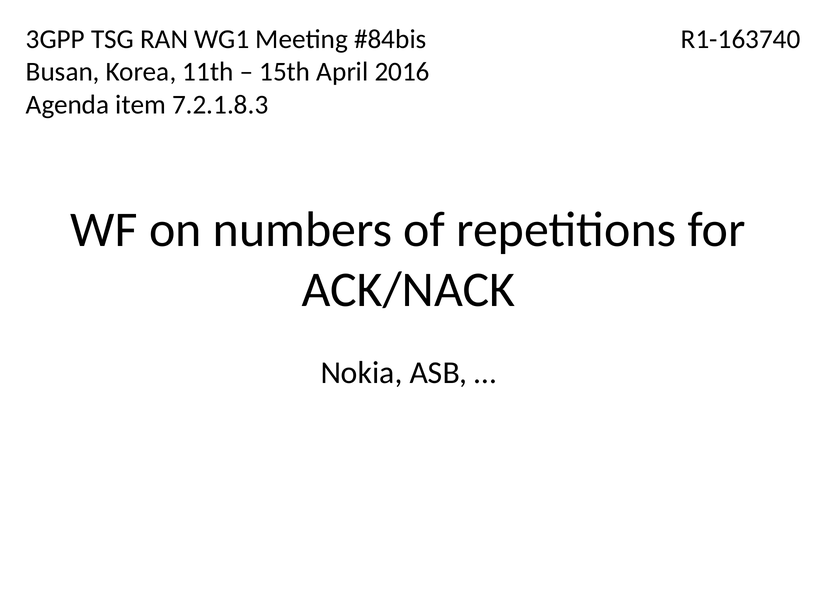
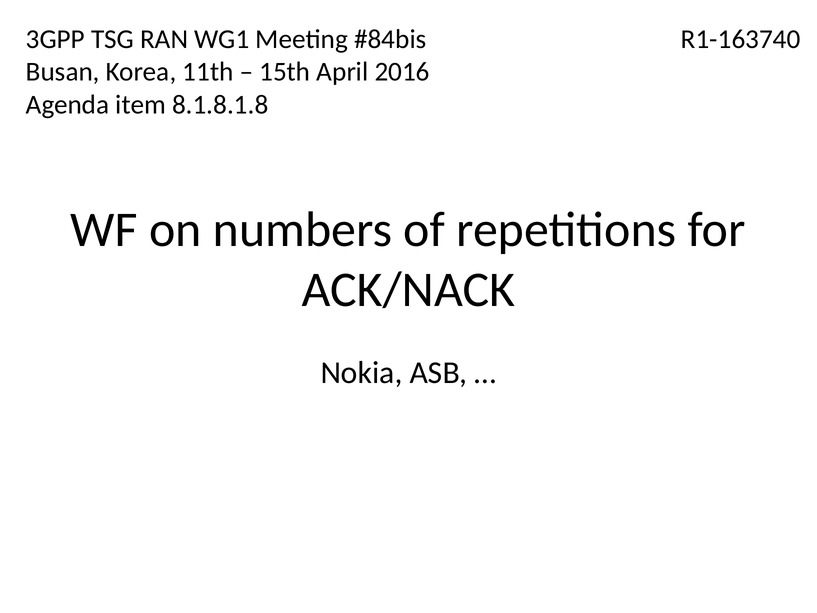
7.2.1.8.3: 7.2.1.8.3 -> 8.1.8.1.8 (220, 104)
